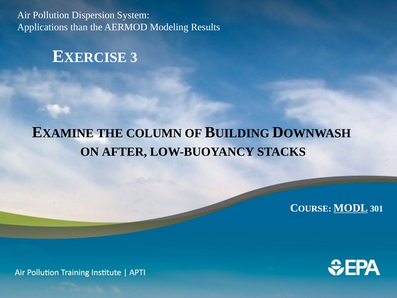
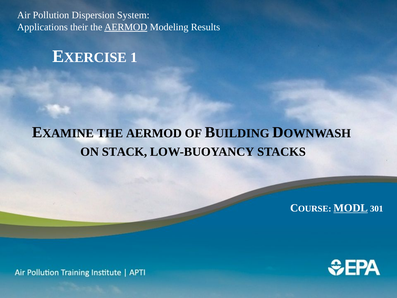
than: than -> their (79, 27)
AERMOD underline: none -> present (126, 27)
3: 3 -> 1 (134, 57)
COLUMN: COLUMN -> AERMOD (154, 133)
AFTER: AFTER -> STACK (124, 152)
